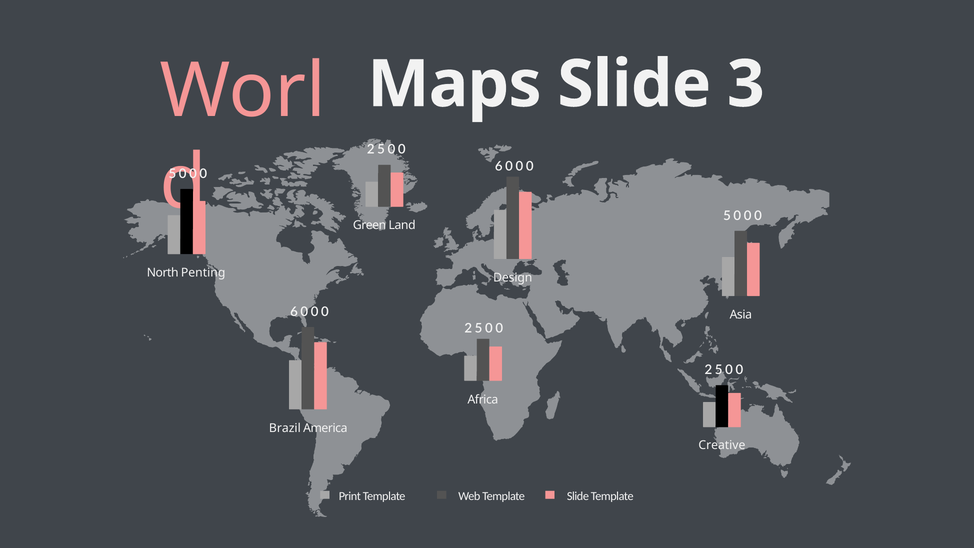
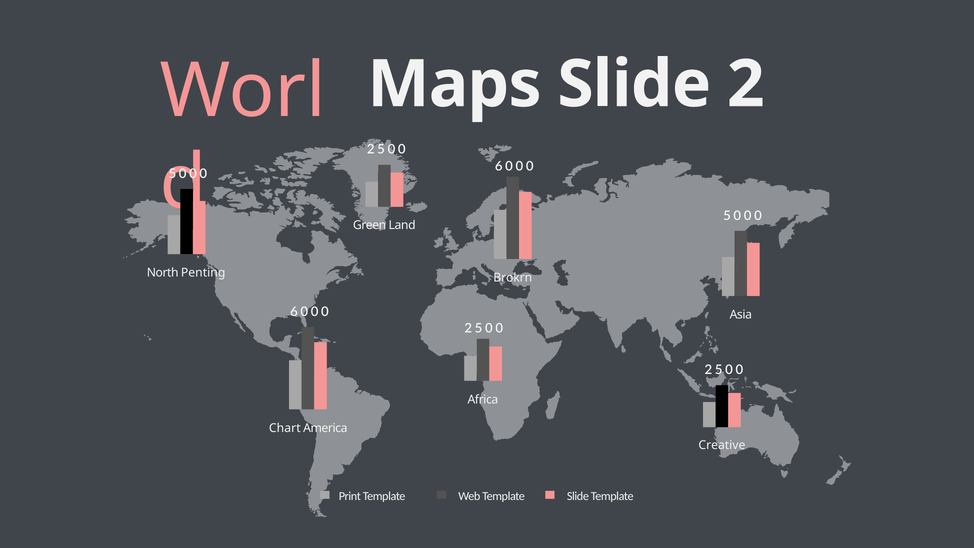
3: 3 -> 2 (746, 84)
Design: Design -> Brokrn (513, 277)
Brazil: Brazil -> Chart (285, 428)
